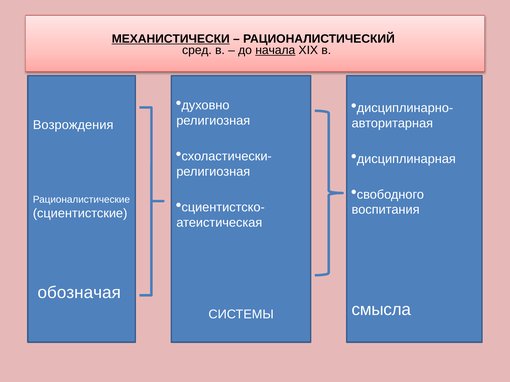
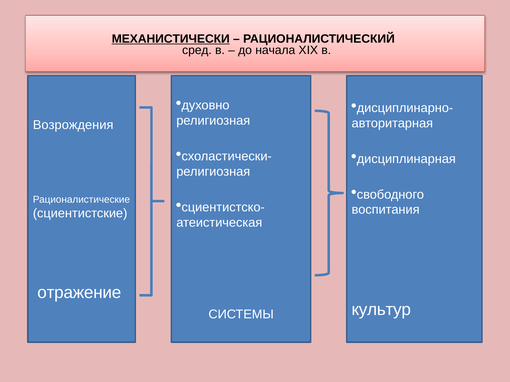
начала underline: present -> none (275, 50)
обозначая: обозначая -> отражение (79, 293)
смысла: смысла -> культур (381, 310)
